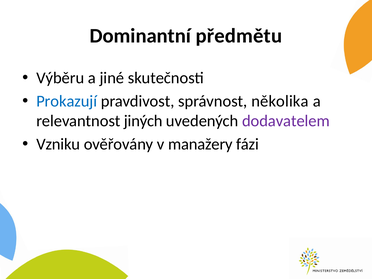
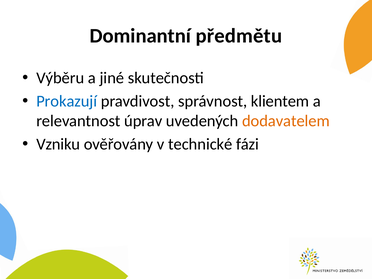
několika: několika -> klientem (280, 101)
jiných: jiných -> úprav (143, 121)
dodavatelem colour: purple -> orange (286, 121)
manažery: manažery -> technické (200, 144)
